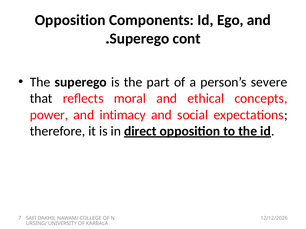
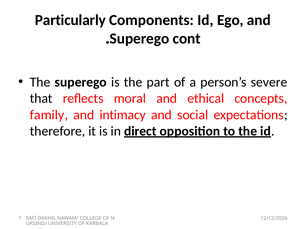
Opposition: Opposition -> Particularly (70, 20)
power: power -> family (49, 115)
